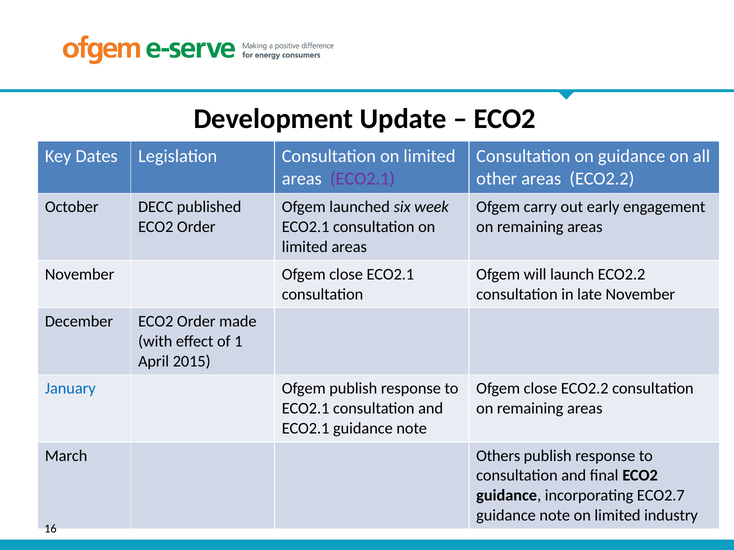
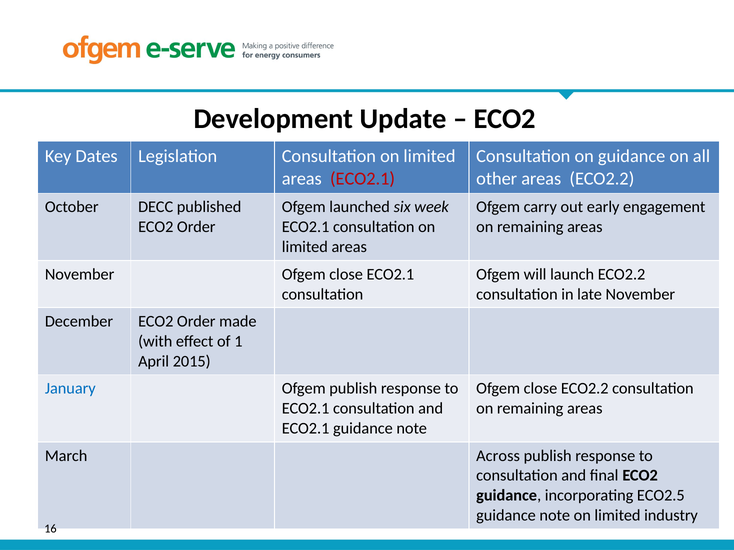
ECO2.1 colour: purple -> red (363, 179)
Others: Others -> Across (498, 456)
ECO2.7: ECO2.7 -> ECO2.5 (661, 496)
